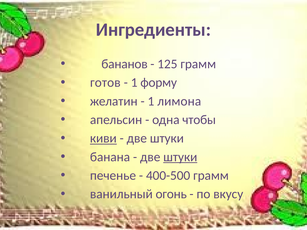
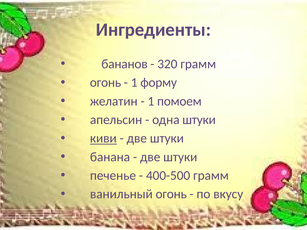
125: 125 -> 320 (167, 64)
готов: готов -> огонь (105, 83)
лимона: лимона -> помоем (179, 101)
одна чтобы: чтобы -> штуки (199, 120)
штуки underline: present -> none (180, 157)
